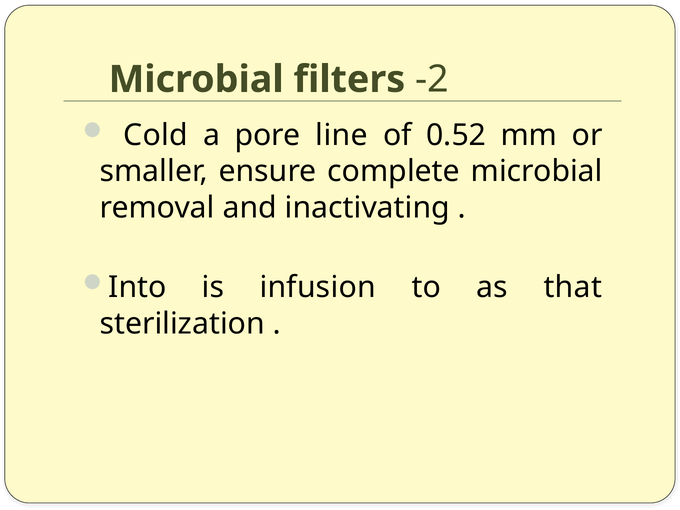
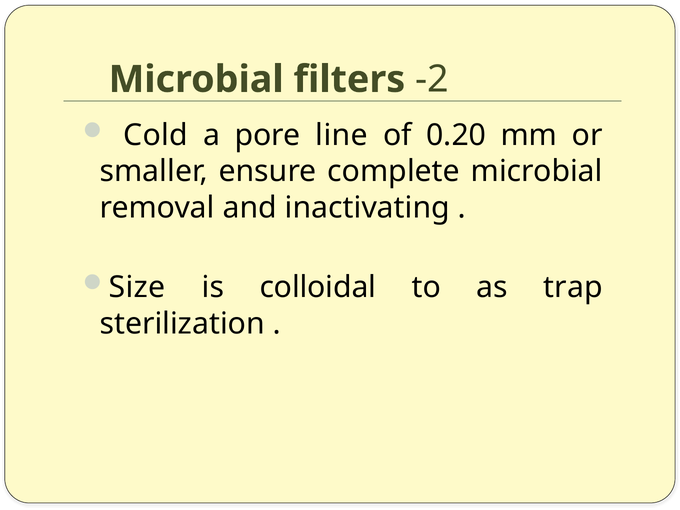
0.52: 0.52 -> 0.20 (456, 135)
Into: Into -> Size (137, 287)
infusion: infusion -> colloidal (318, 287)
that: that -> trap (573, 287)
